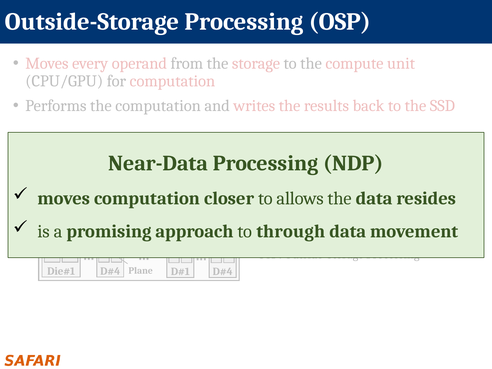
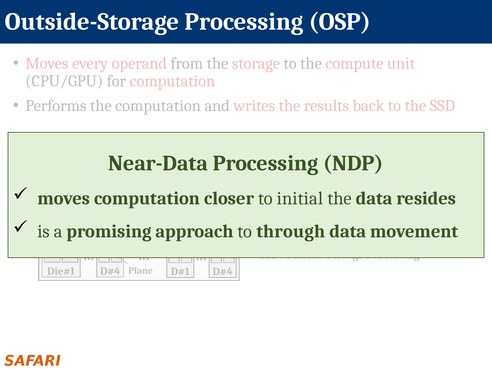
allows: allows -> initial (300, 198)
